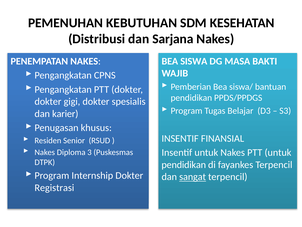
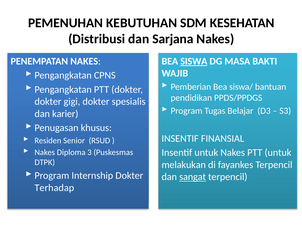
SISWA underline: none -> present (194, 61)
pendidikan: pendidikan -> melakukan (184, 164)
Registrasi: Registrasi -> Terhadap (54, 187)
